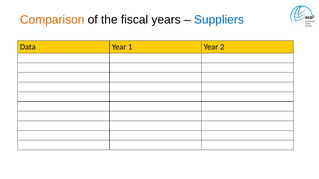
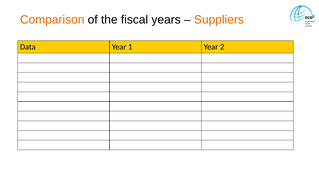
Suppliers colour: blue -> orange (219, 20)
